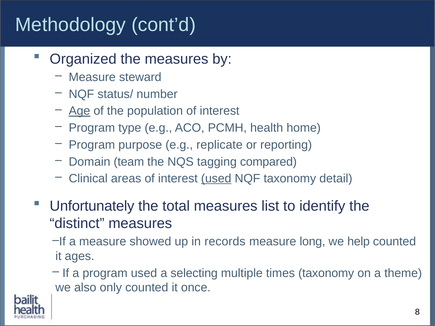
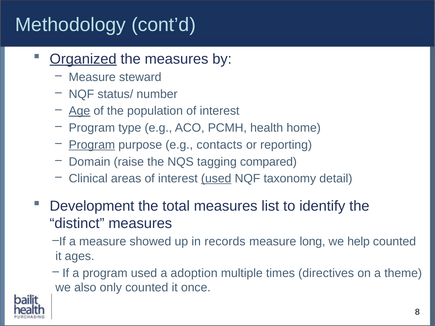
Organized underline: none -> present (83, 59)
Program underline: none -> present (92, 145)
replicate: replicate -> contacts (219, 145)
team: team -> raise (129, 162)
Unfortunately: Unfortunately -> Development (92, 206)
selecting: selecting -> adoption (194, 273)
times taxonomy: taxonomy -> directives (326, 273)
